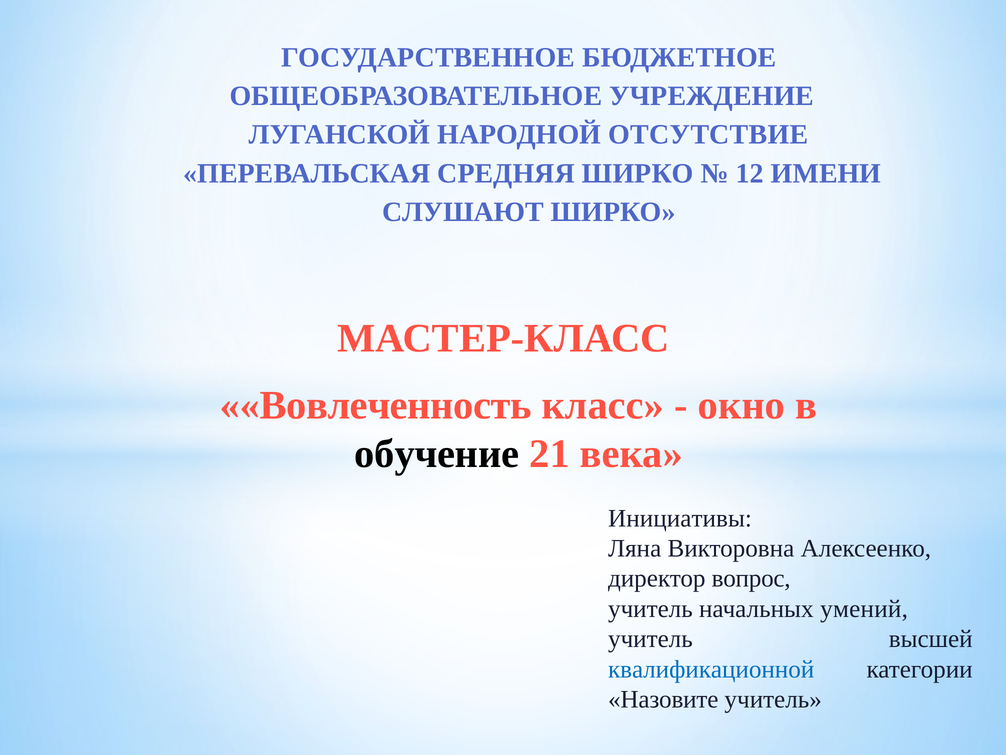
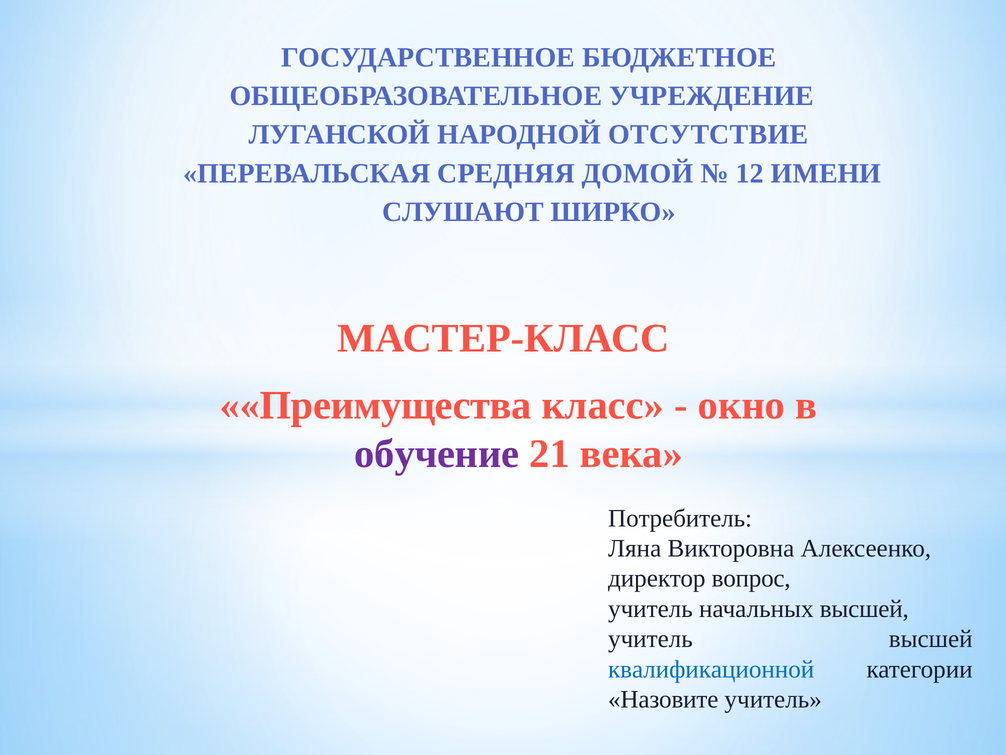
СРЕДНЯЯ ШИРКО: ШИРКО -> ДОМОЙ (638, 173)
Вовлеченность: Вовлеченность -> Преимущества (376, 405)
обучение colour: black -> purple (437, 454)
Инициативы: Инициативы -> Потребитель (680, 518)
начальных умений: умений -> высшей (864, 608)
